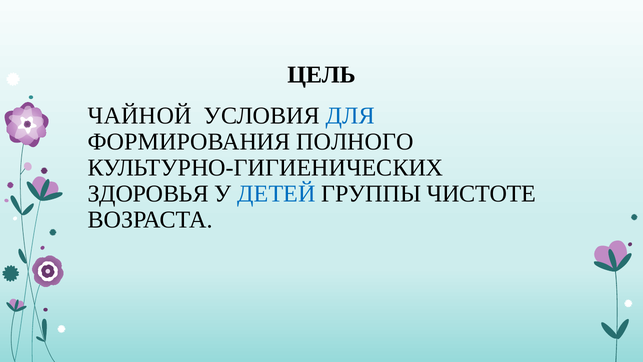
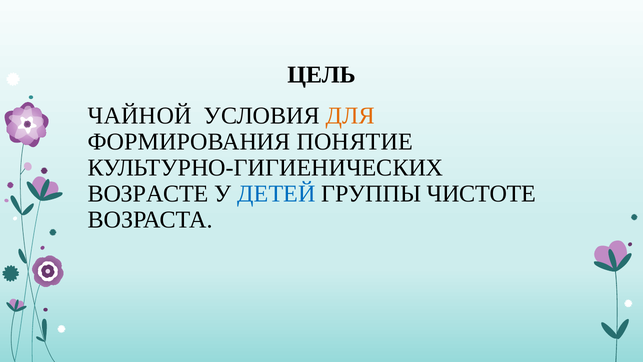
ДЛЯ colour: blue -> orange (350, 116)
ПОЛНОГО: ПОЛНОГО -> ПОНЯТИЕ (355, 142)
ЗДОРОВЬЯ: ЗДОРОВЬЯ -> ВОЗРАСТЕ (148, 194)
